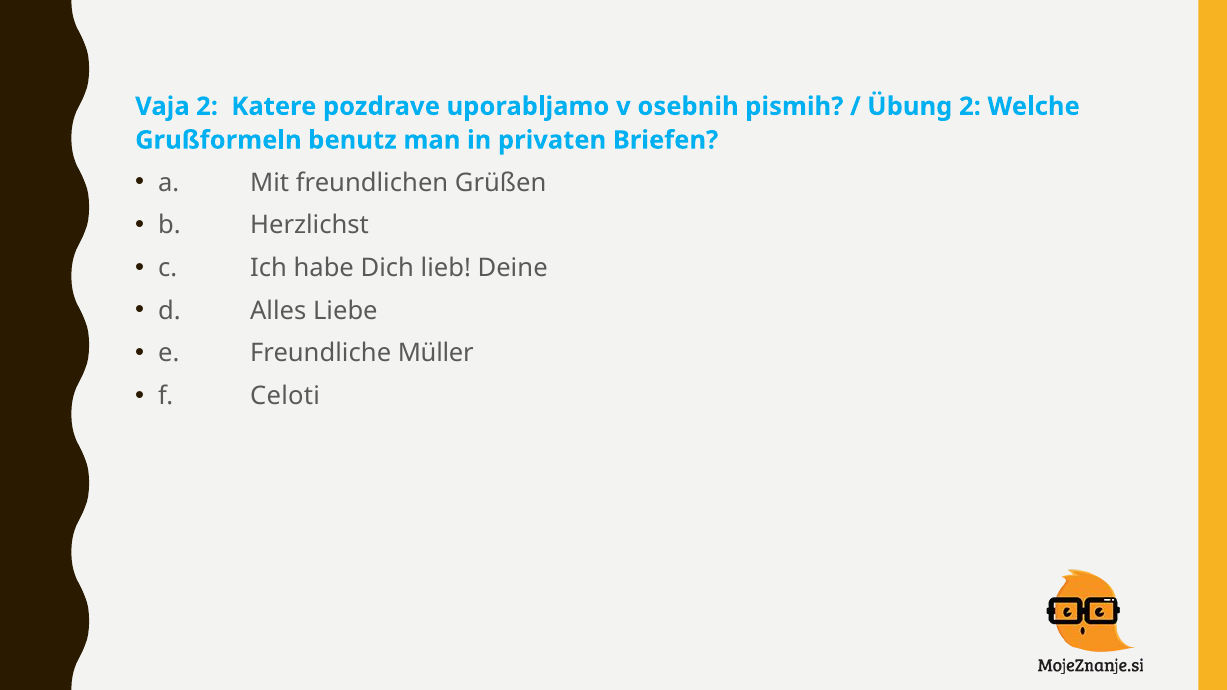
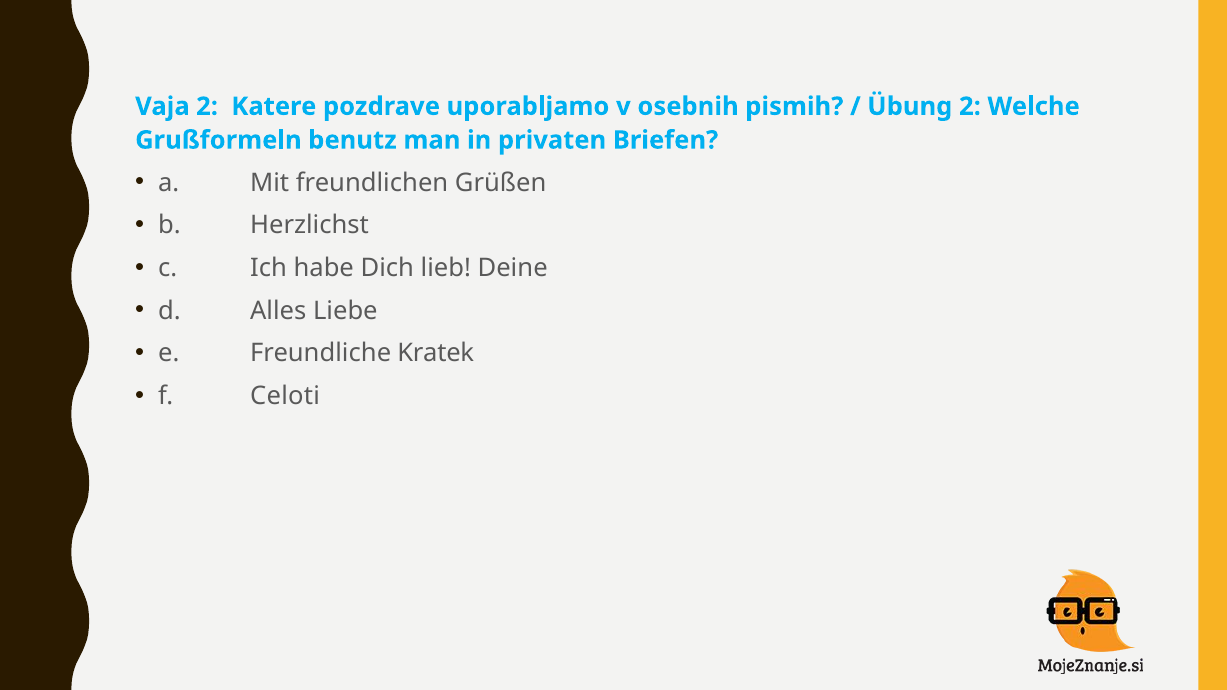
Müller: Müller -> Kratek (436, 354)
